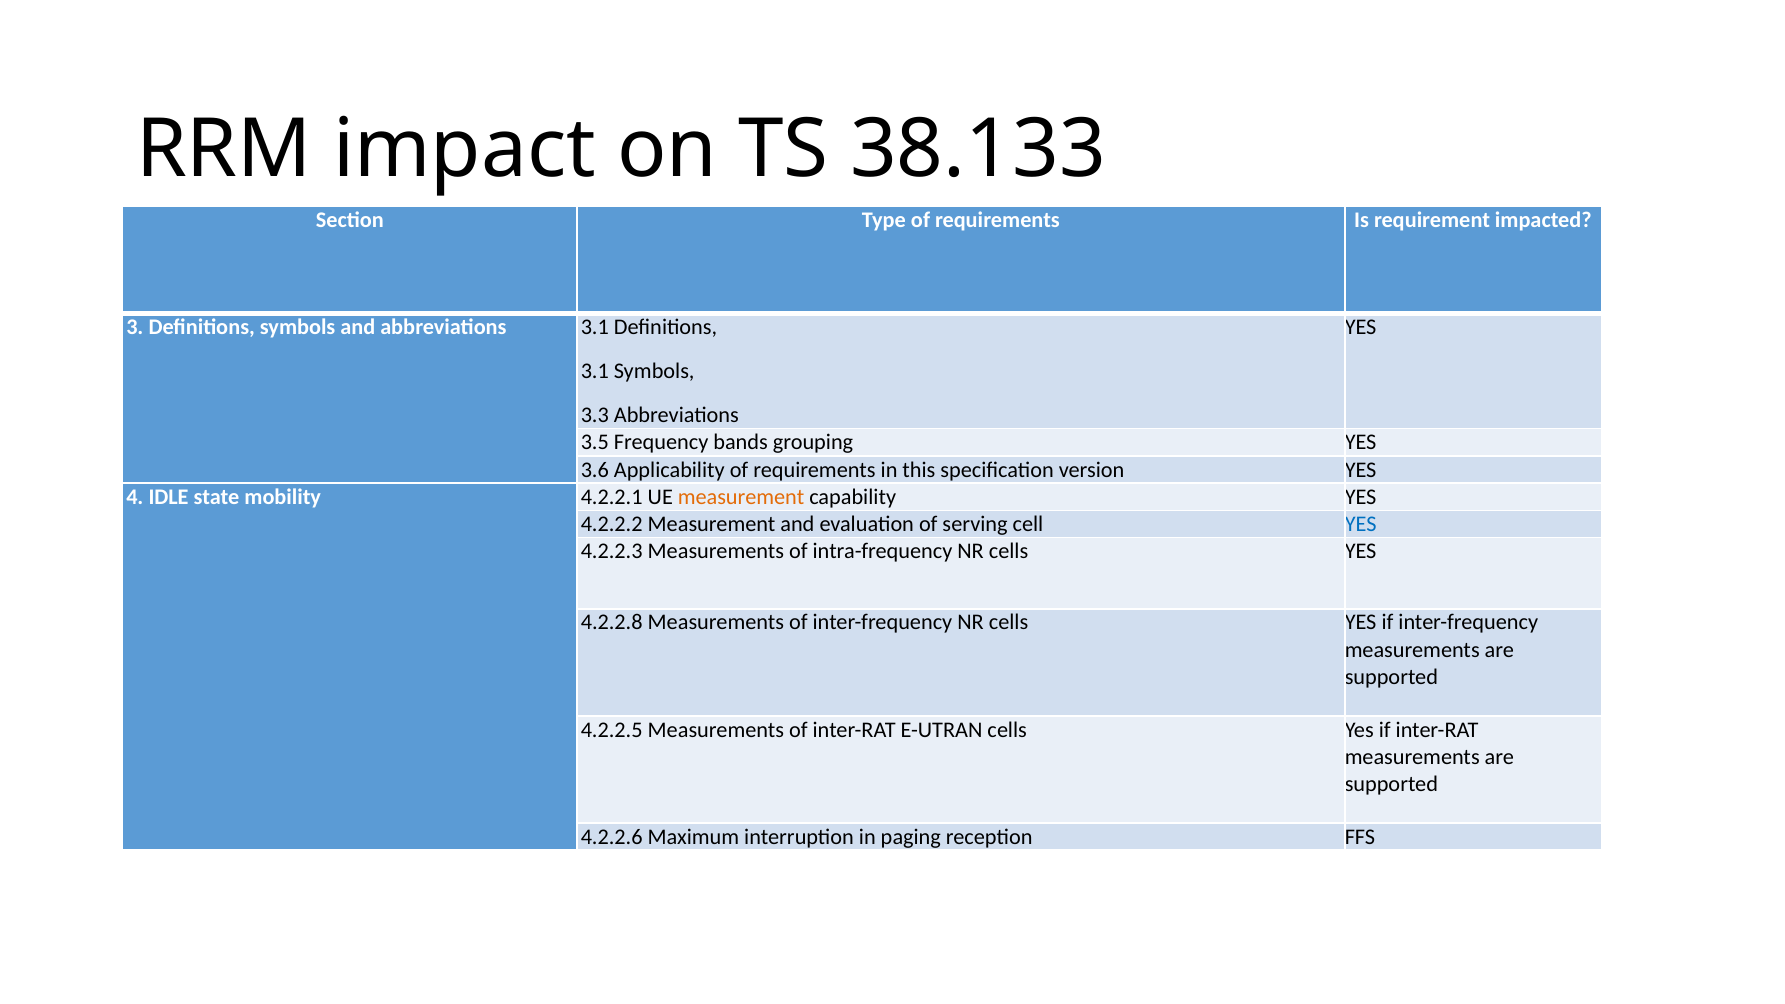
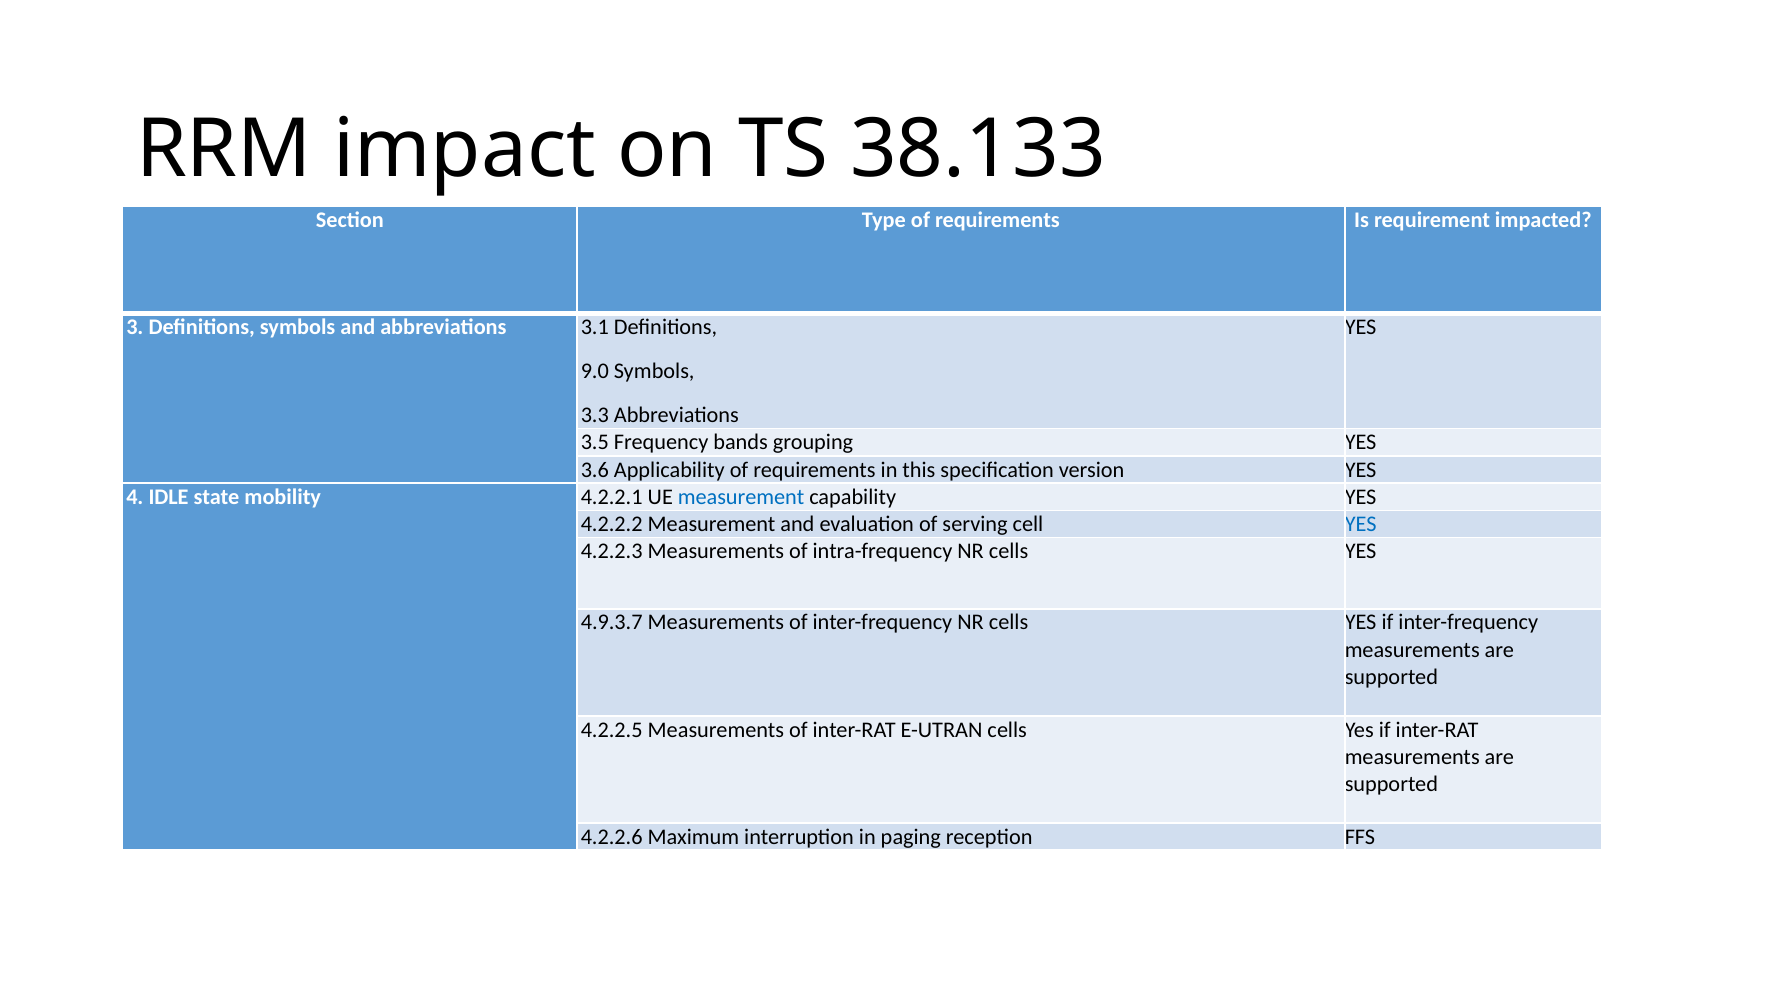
3.1: 3.1 -> 9.0 (595, 371)
measurement colour: orange -> blue (741, 497)
4.2.2.8: 4.2.2.8 -> 4.9.3.7 (612, 623)
